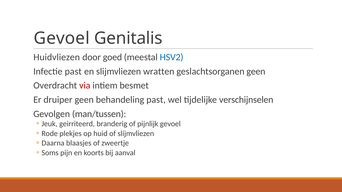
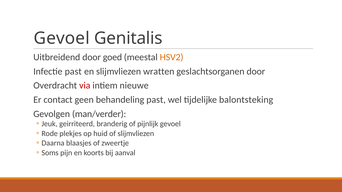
Huidvliezen: Huidvliezen -> Uitbreidend (57, 57)
HSV2 colour: blue -> orange (172, 57)
geslachtsorganen geen: geen -> door (256, 72)
besmet: besmet -> nieuwe (134, 86)
druiper: druiper -> contact (58, 100)
verschijnselen: verschijnselen -> balontsteking (246, 100)
man/tussen: man/tussen -> man/verder (99, 114)
